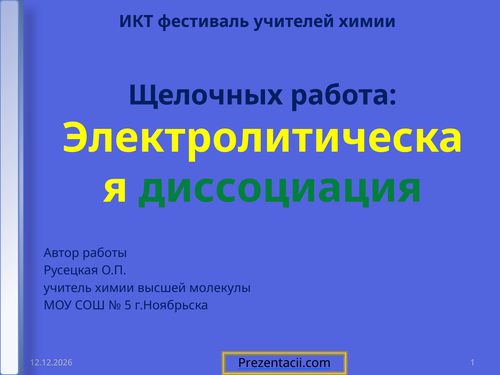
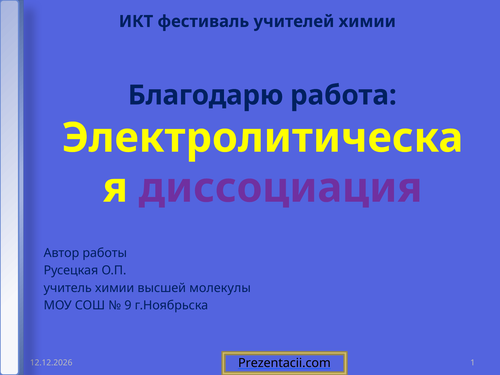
Щелочных: Щелочных -> Благодарю (206, 95)
диссоциация colour: green -> purple (281, 188)
5: 5 -> 9 (128, 306)
